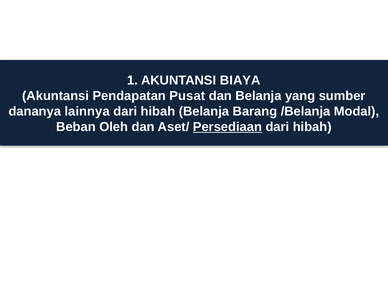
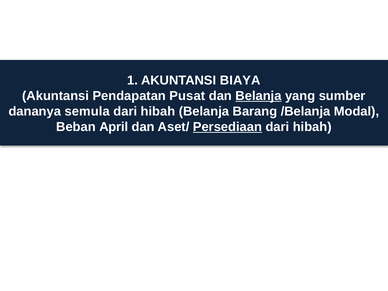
Belanja underline: none -> present (258, 96)
lainnya: lainnya -> semula (87, 111)
Oleh: Oleh -> April (114, 127)
